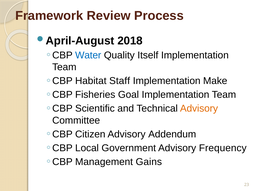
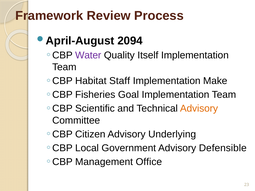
2018: 2018 -> 2094 (130, 41)
Water colour: blue -> purple (88, 55)
Addendum: Addendum -> Underlying (172, 134)
Frequency: Frequency -> Defensible (223, 148)
Gains: Gains -> Office (149, 162)
